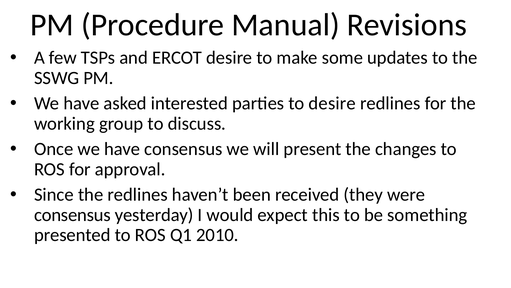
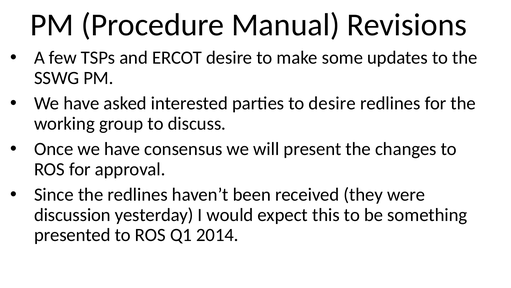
consensus: consensus -> discussion (72, 215)
2010: 2010 -> 2014 (217, 235)
